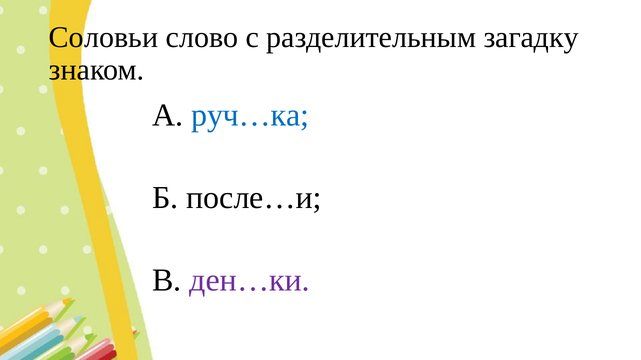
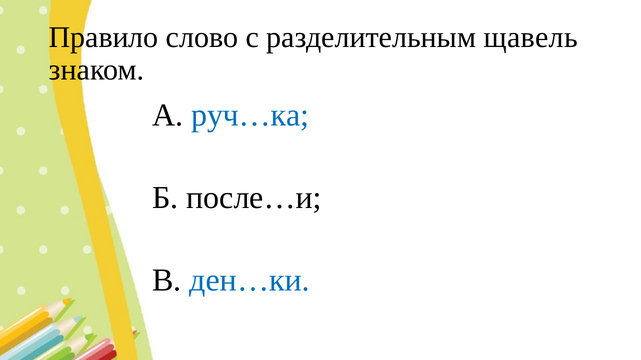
Соловьи: Соловьи -> Правило (104, 38)
загадку: загадку -> щавель (531, 38)
ден…ки colour: purple -> blue (250, 281)
